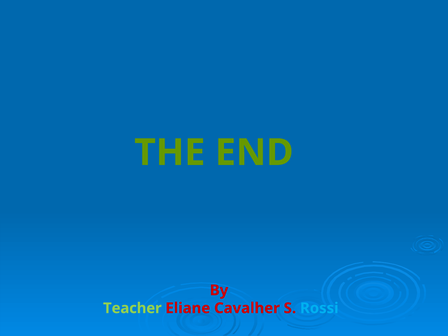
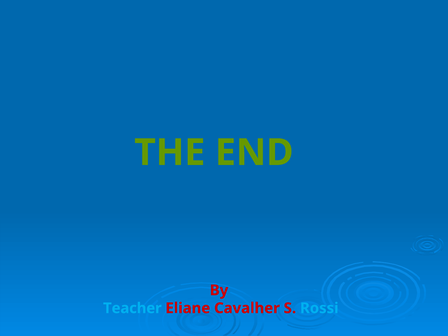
Teacher colour: light green -> light blue (132, 308)
